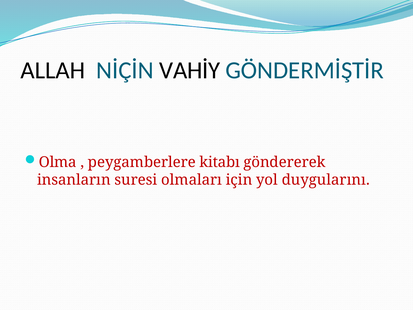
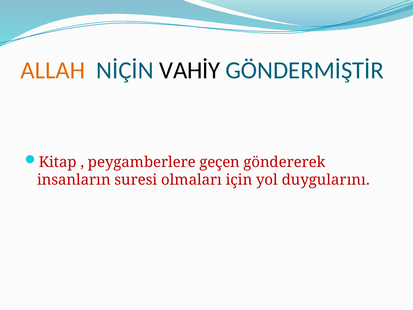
ALLAH colour: black -> orange (53, 70)
Olma: Olma -> Kitap (58, 162)
kitabı: kitabı -> geçen (220, 162)
